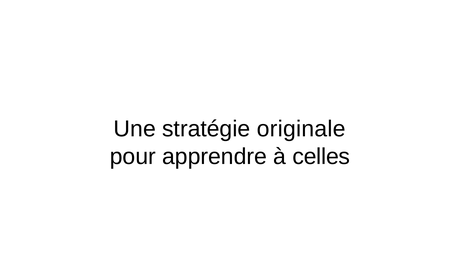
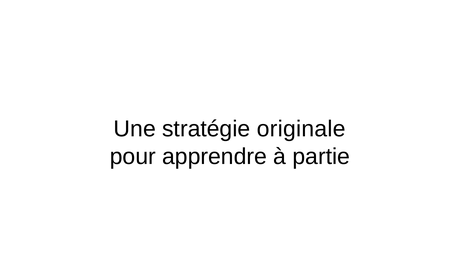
celles: celles -> partie (321, 157)
